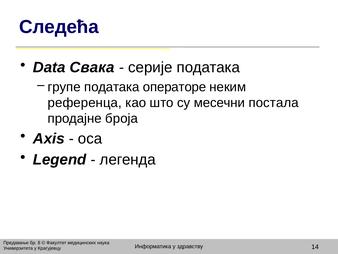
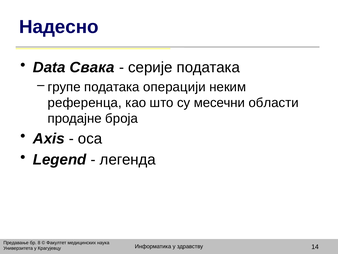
Следећа: Следећа -> Надесно (59, 27)
операторе: операторе -> операцији (174, 87)
постала: постала -> области (274, 103)
